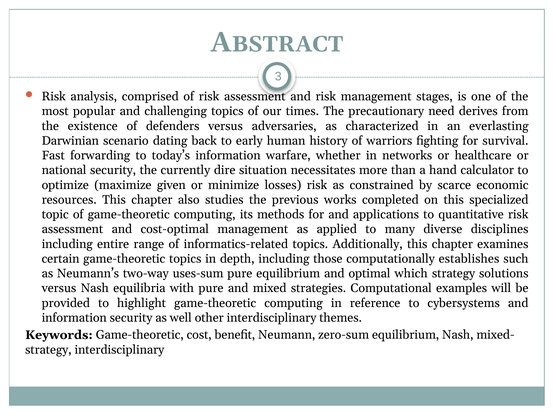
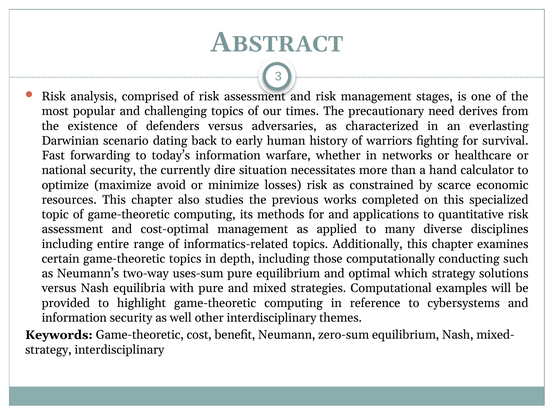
given: given -> avoid (171, 185)
establishes: establishes -> conducting (469, 259)
